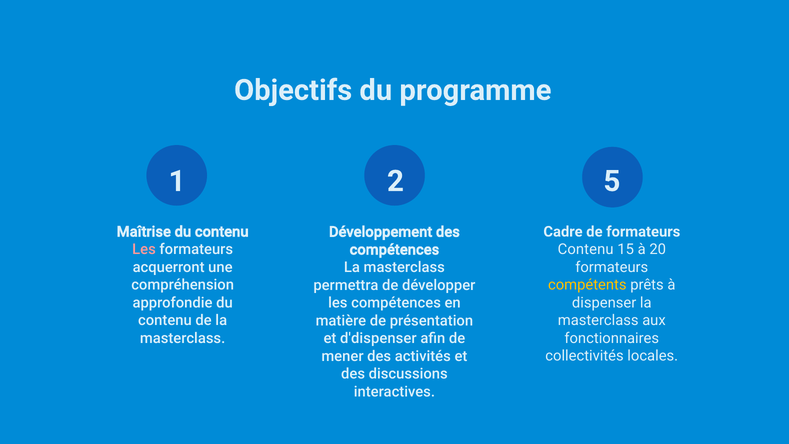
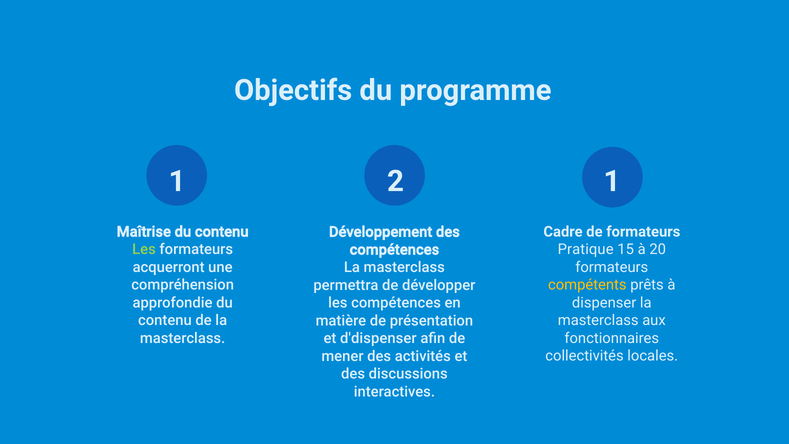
2 5: 5 -> 1 (612, 181)
Contenu: Contenu -> Pratique (586, 249)
Les colour: pink -> light green (144, 249)
